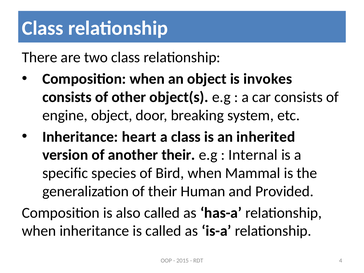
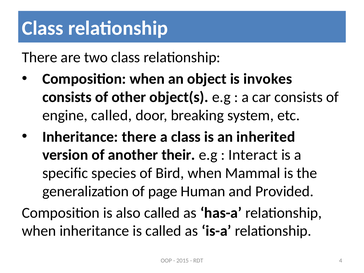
engine object: object -> called (112, 115)
Inheritance heart: heart -> there (139, 137)
Internal: Internal -> Interact (253, 155)
of their: their -> page (163, 191)
